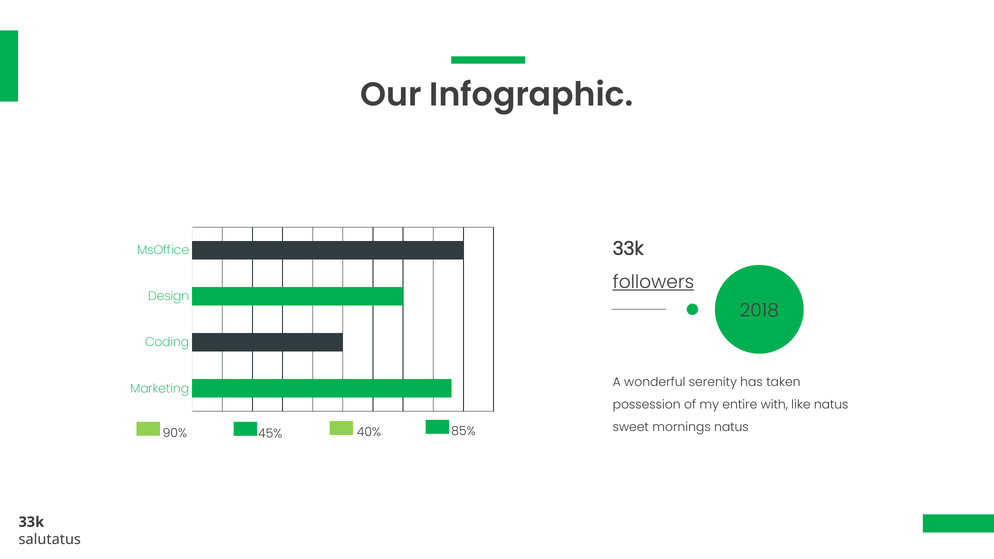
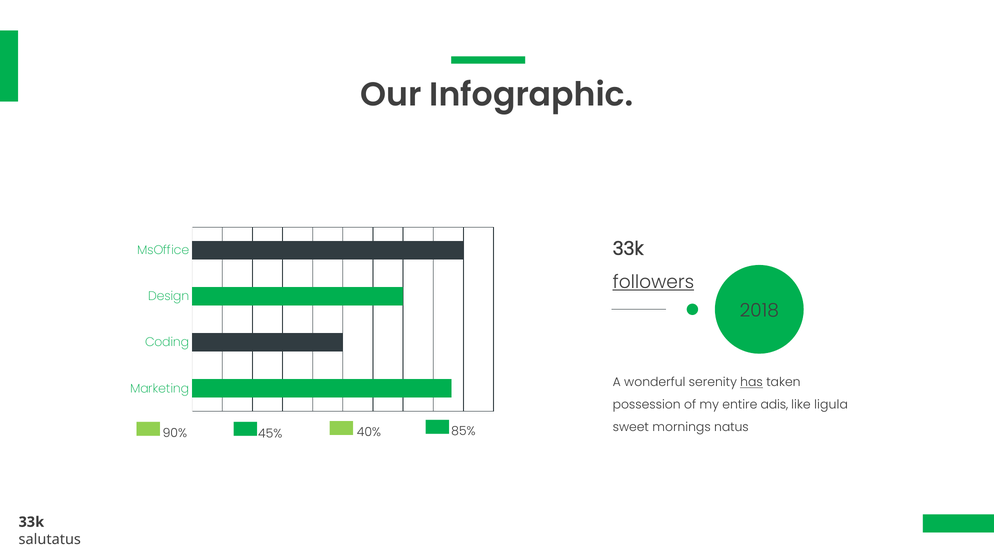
has underline: none -> present (752, 382)
with: with -> adis (774, 405)
like natus: natus -> ligula (831, 405)
